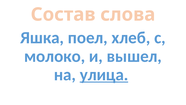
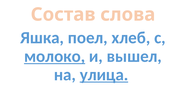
молоко underline: none -> present (55, 56)
